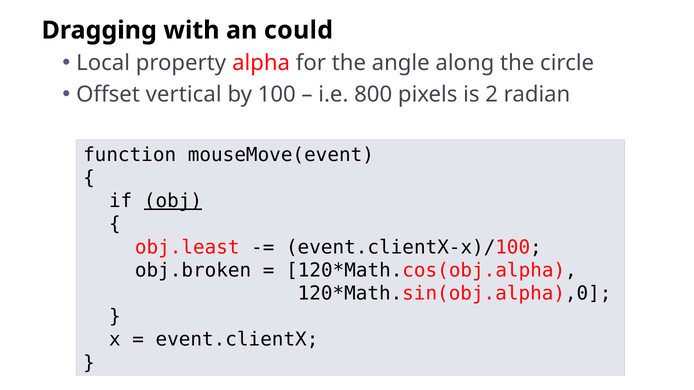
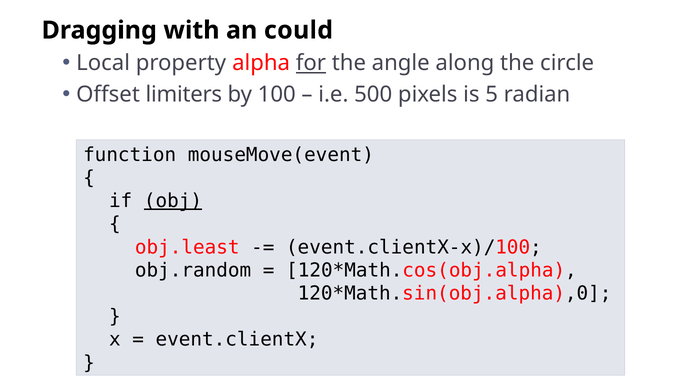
for underline: none -> present (311, 63)
vertical: vertical -> limiters (184, 95)
800: 800 -> 500 (373, 95)
2: 2 -> 5 (492, 95)
obj.broken: obj.broken -> obj.random (193, 271)
